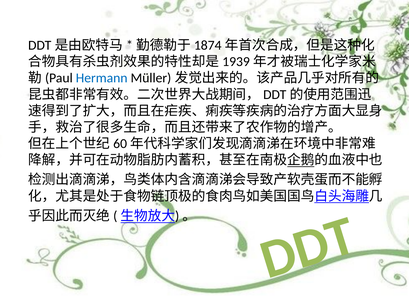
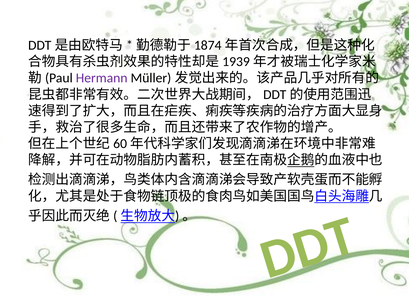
Hermann colour: blue -> purple (102, 78)
